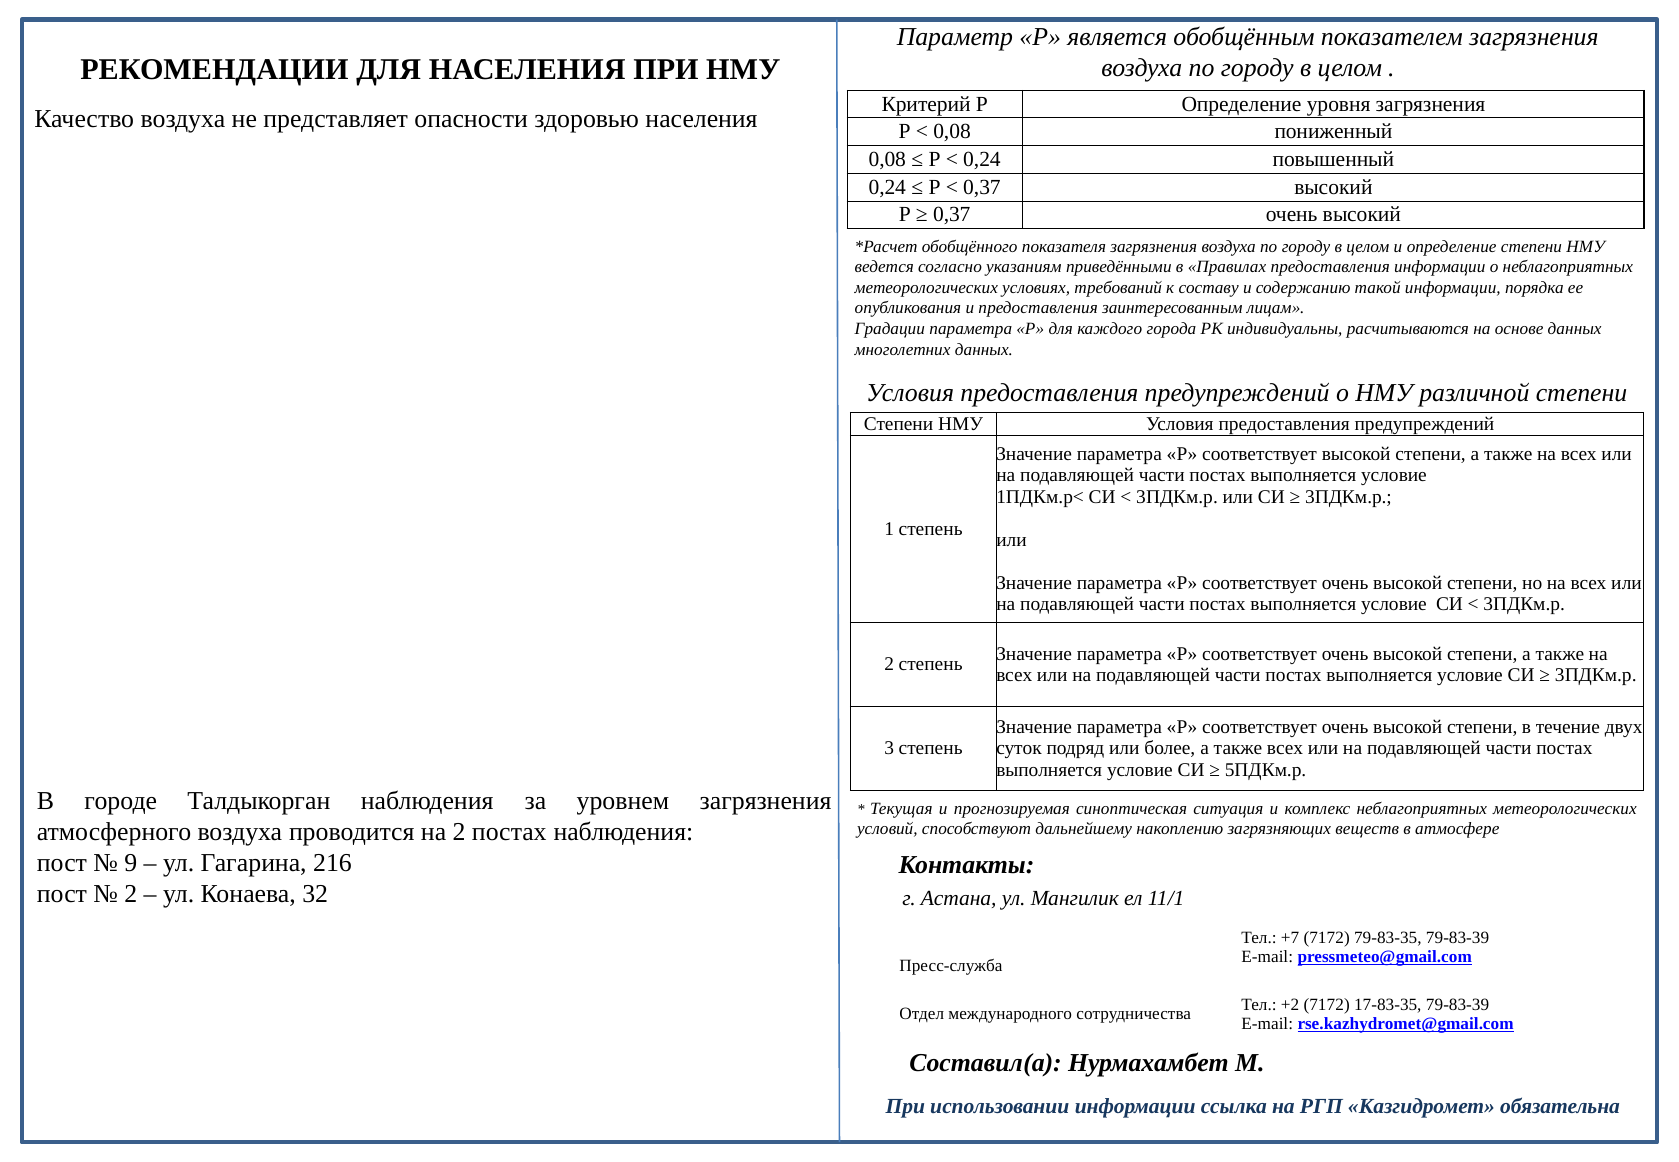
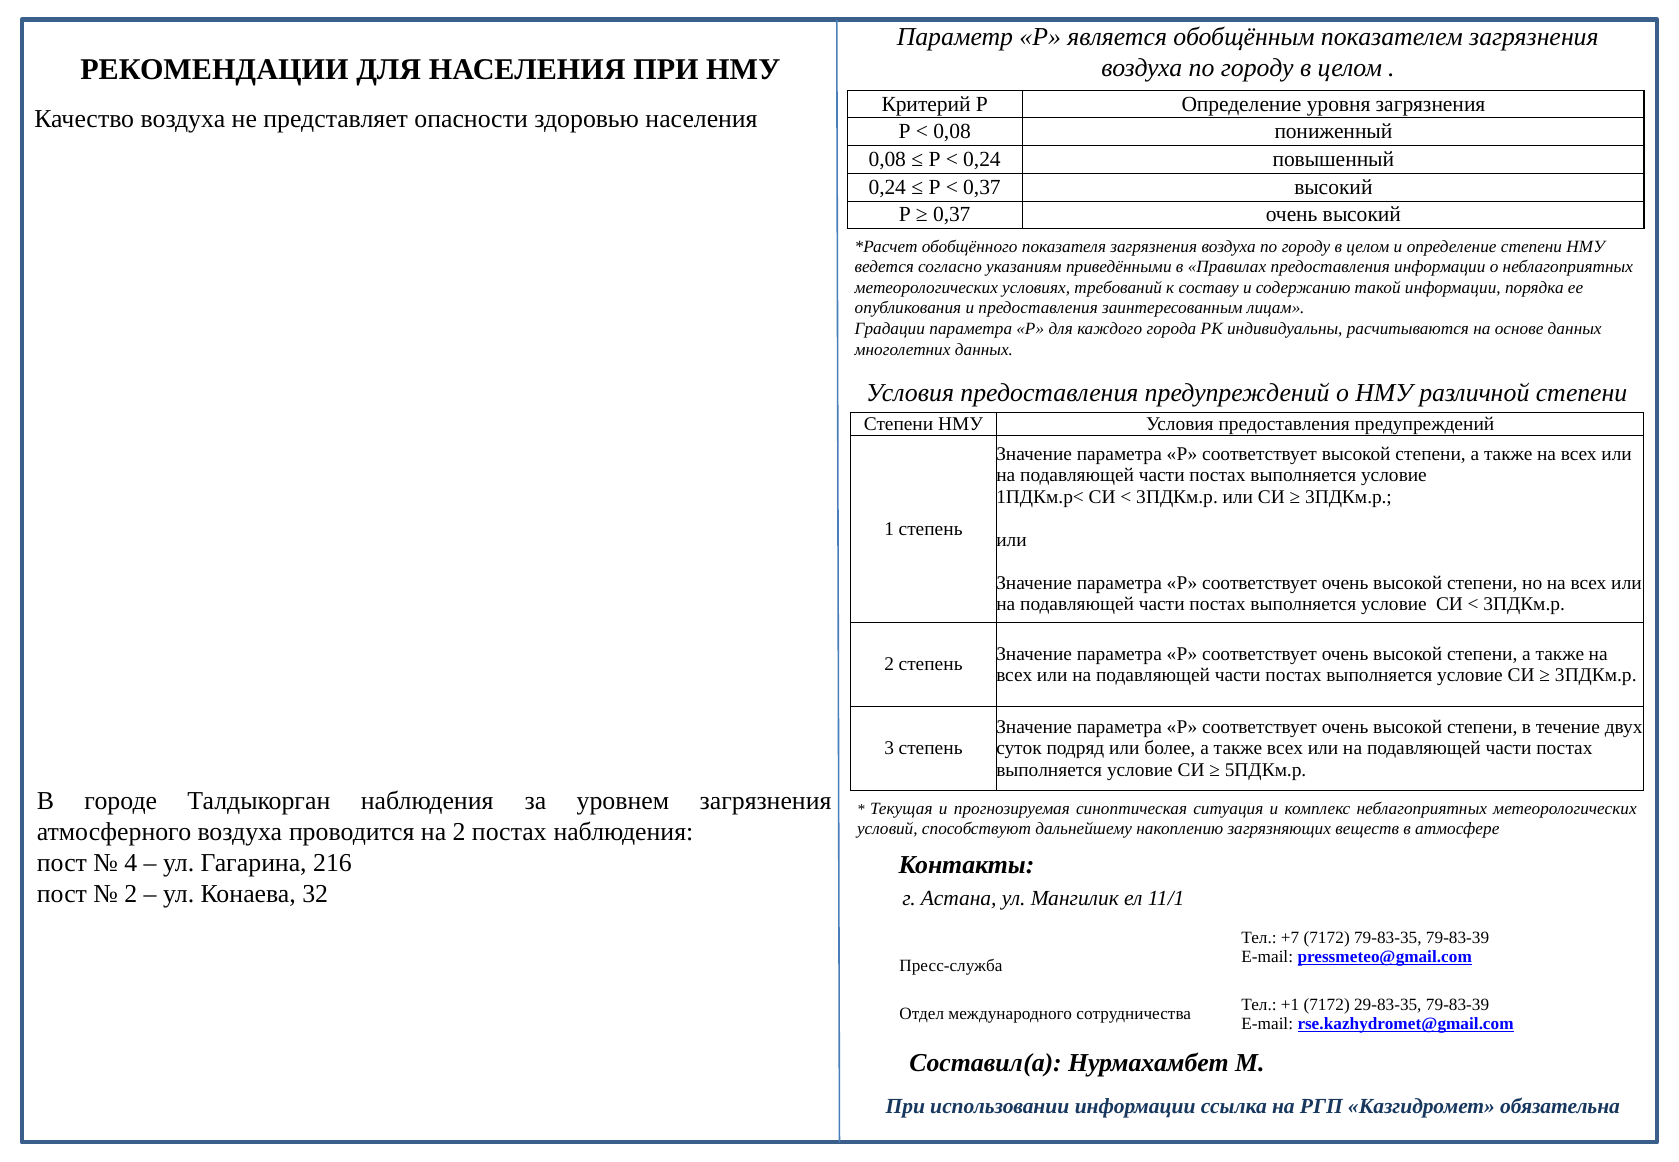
9: 9 -> 4 (131, 863)
+2: +2 -> +1 (1290, 1005)
17-83-35: 17-83-35 -> 29-83-35 (1388, 1005)
